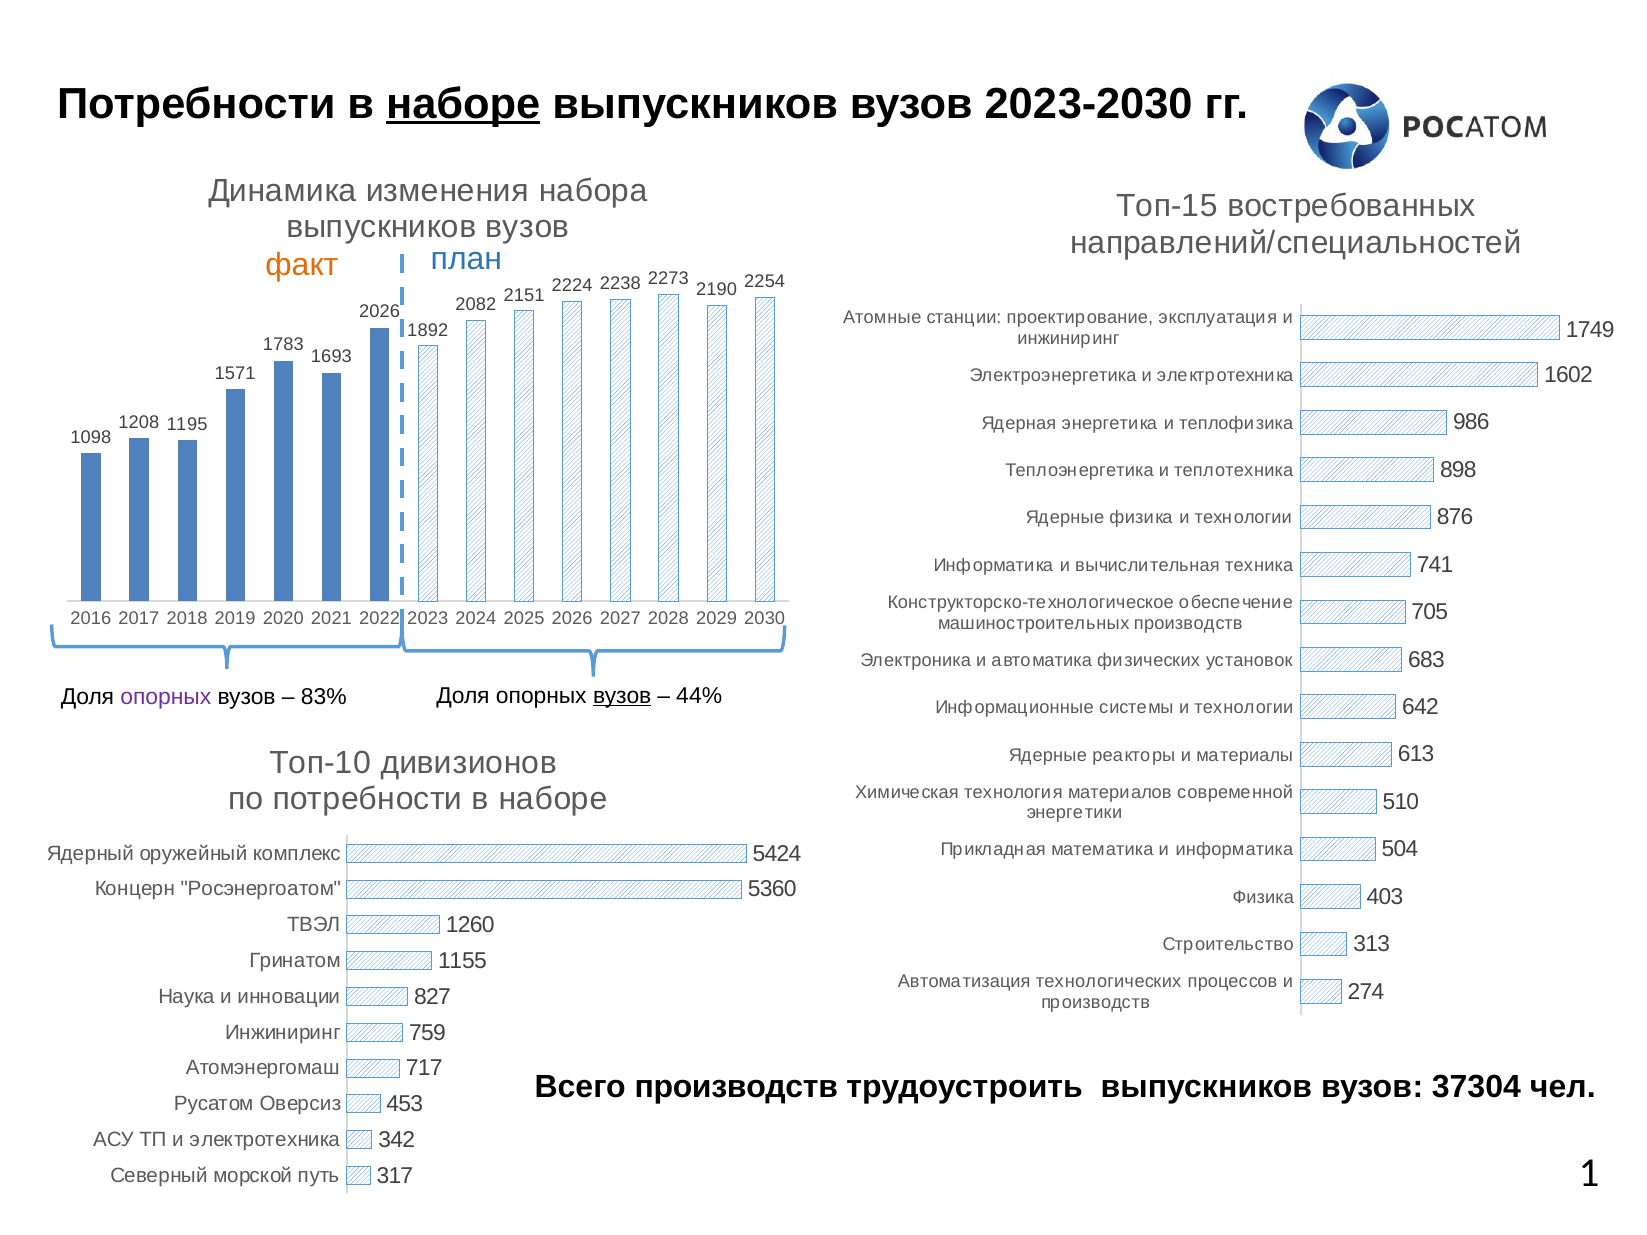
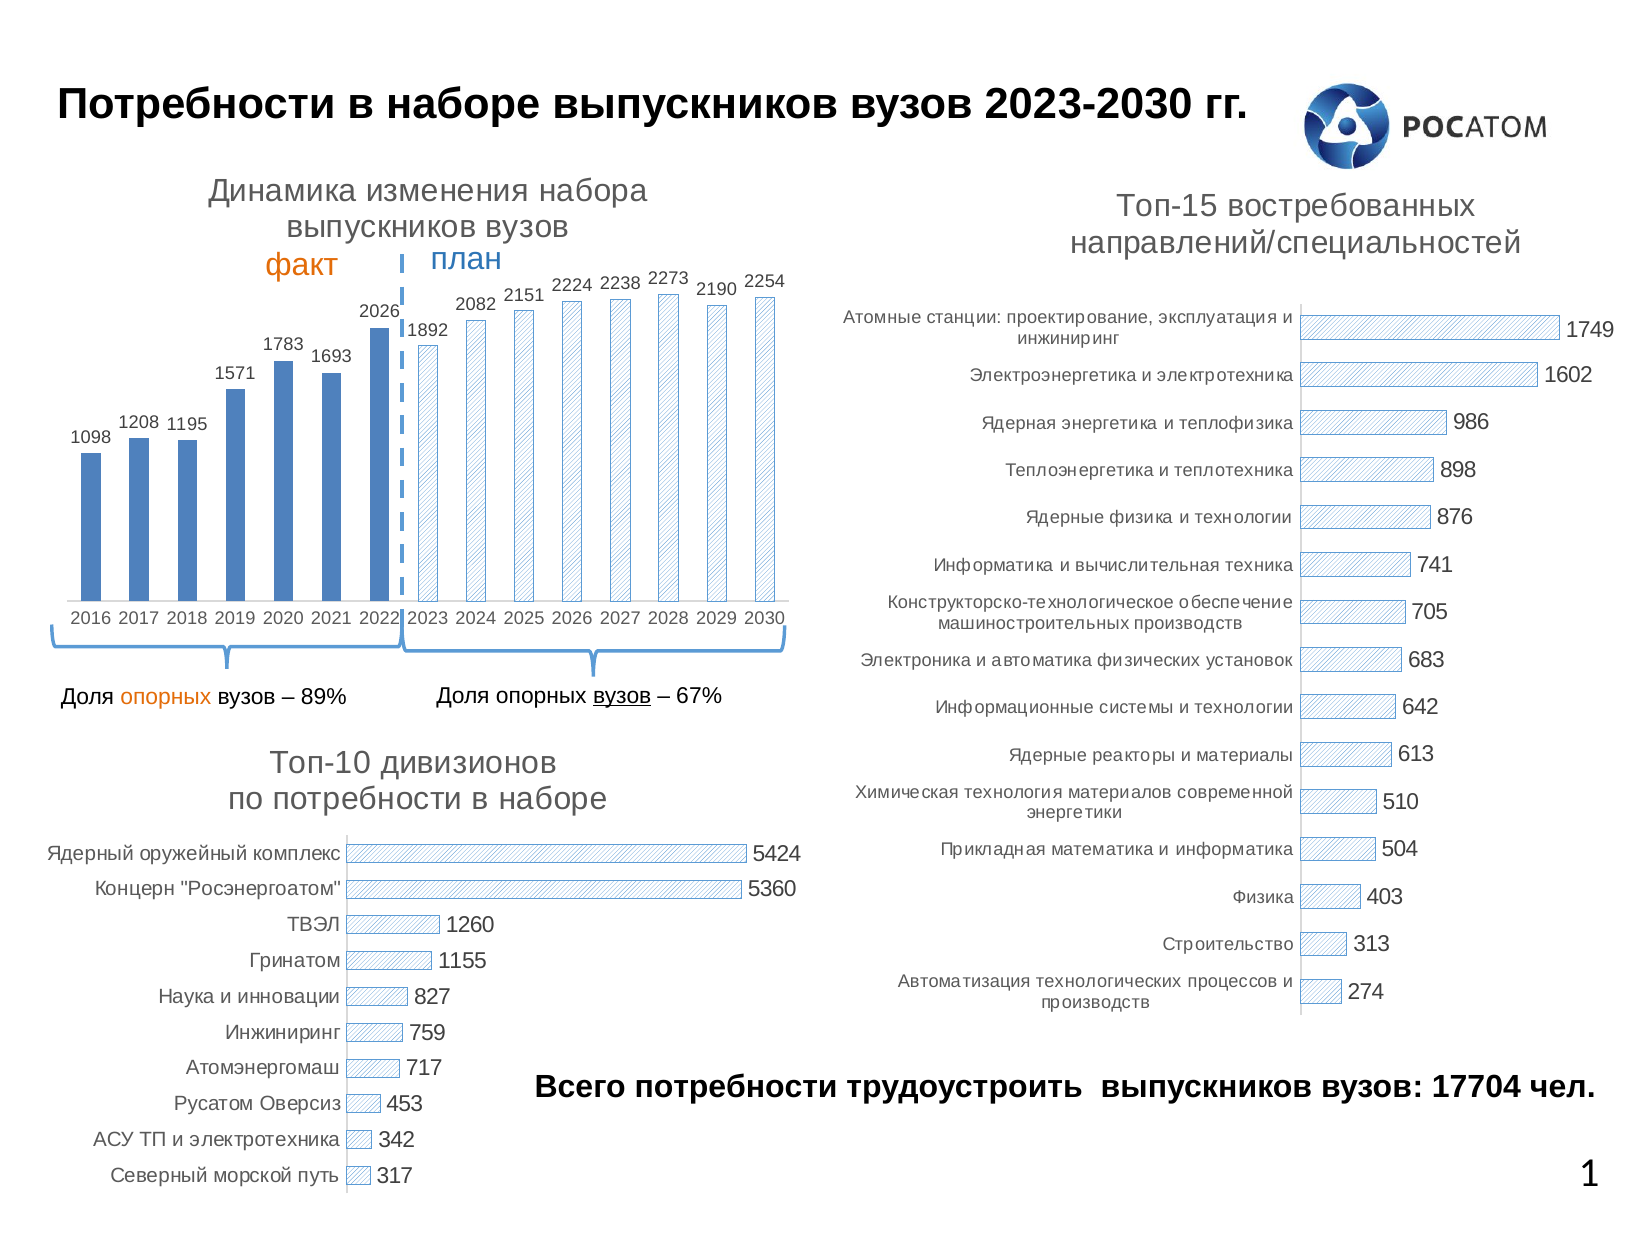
наборе underline: present -> none (463, 104)
опорных colour: purple -> orange (166, 697)
83%: 83% -> 89% (324, 697)
44%: 44% -> 67% (699, 696)
Всего производств: производств -> потребности (736, 1087)
37304: 37304 -> 17704 (1476, 1087)
